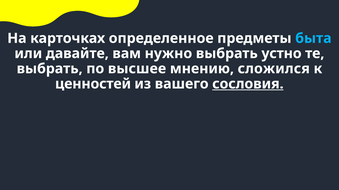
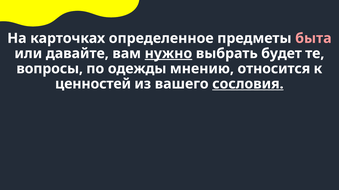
быта colour: light blue -> pink (313, 38)
нужно underline: none -> present (168, 54)
устно: устно -> будет (282, 54)
выбрать: выбрать -> вопросы (50, 69)
высшее: высшее -> одежды (137, 69)
сложился: сложился -> относится (274, 69)
